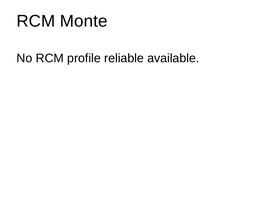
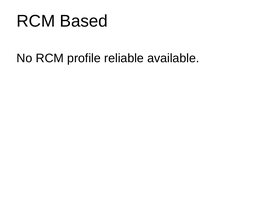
Monte: Monte -> Based (84, 21)
